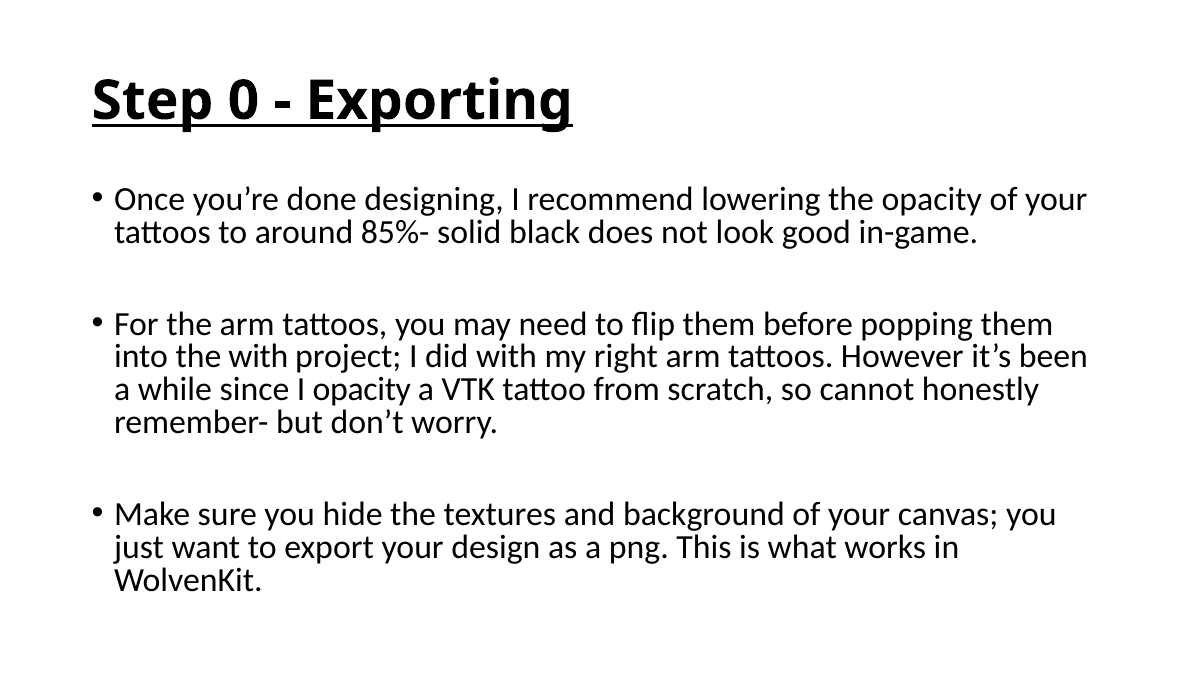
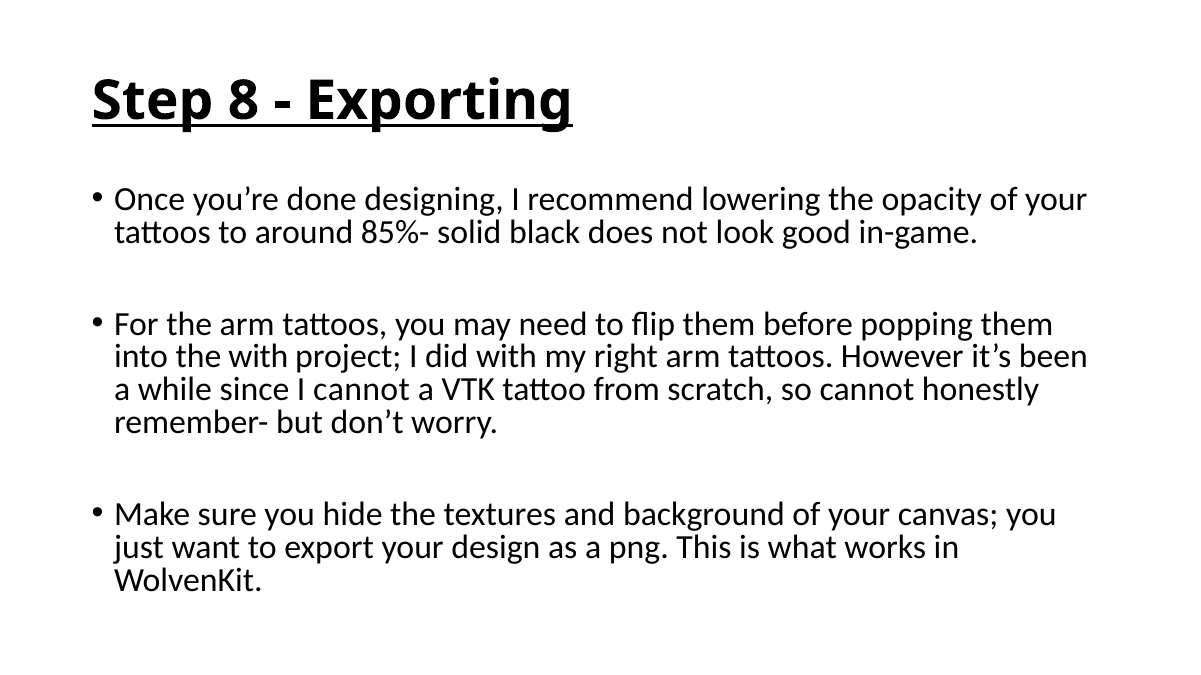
0: 0 -> 8 (243, 101)
I opacity: opacity -> cannot (362, 390)
